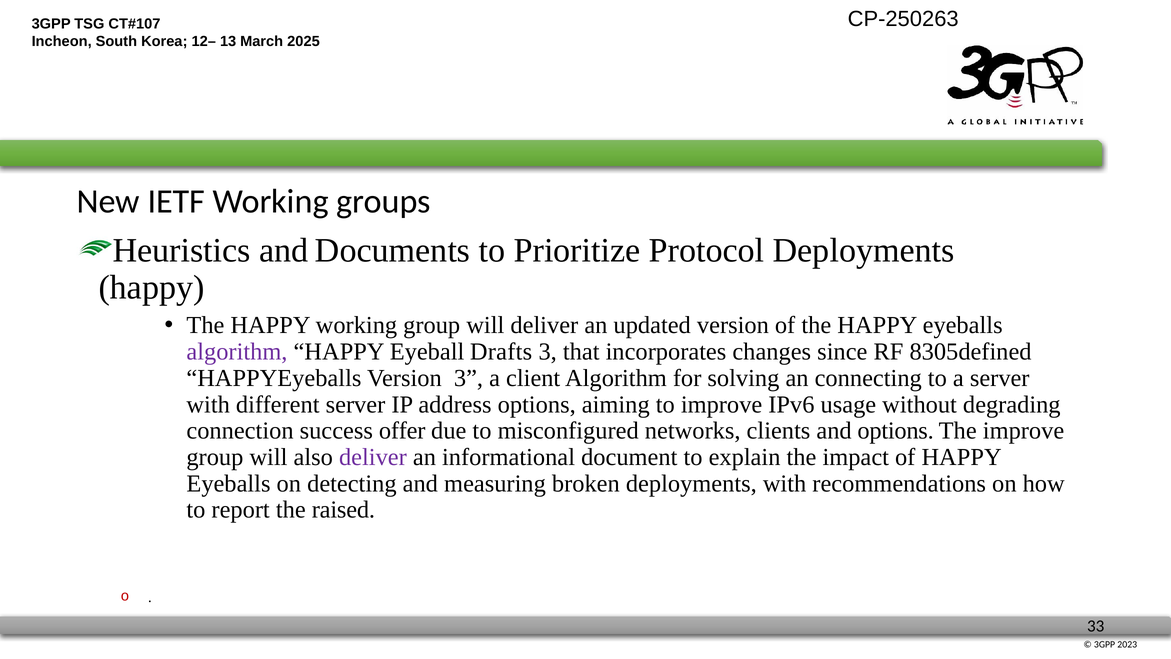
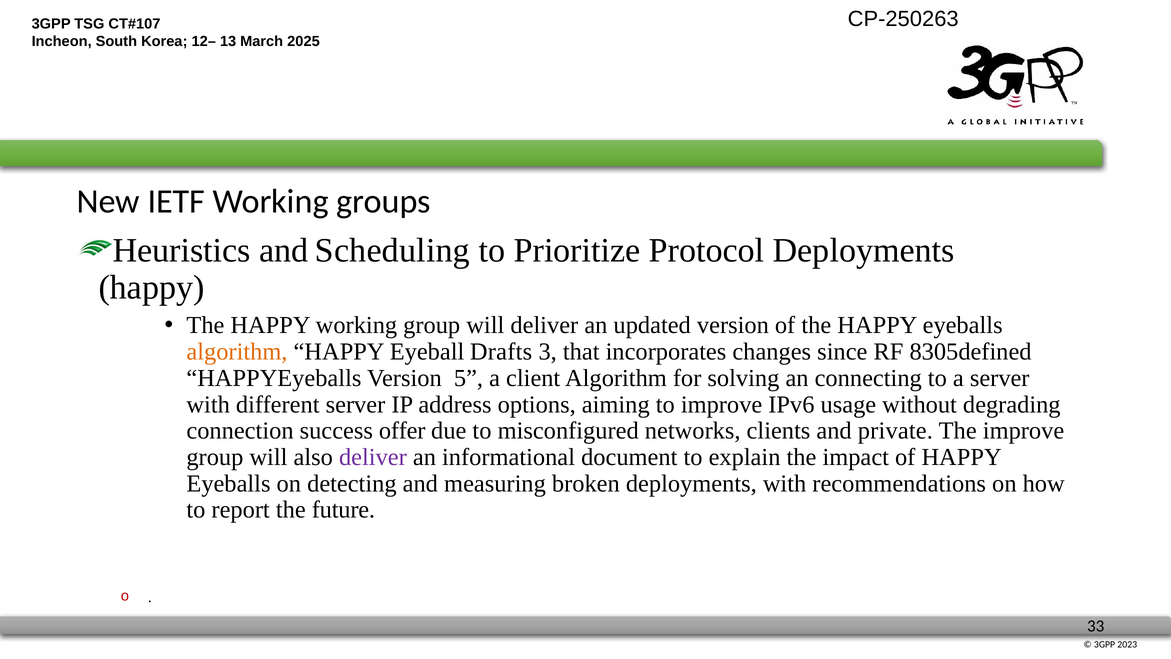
Documents: Documents -> Scheduling (393, 251)
algorithm colour: purple -> orange (237, 352)
Version 3: 3 -> 5 (468, 378)
and options: options -> private (895, 431)
raised: raised -> future (343, 510)
